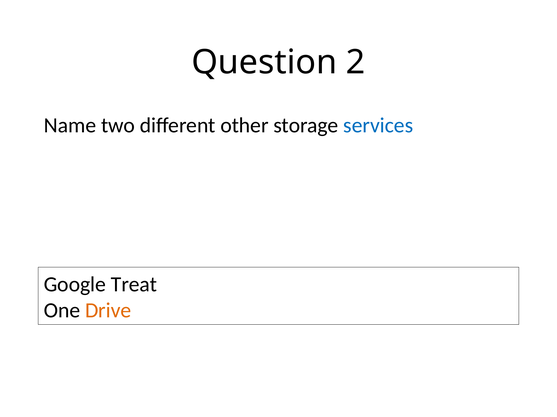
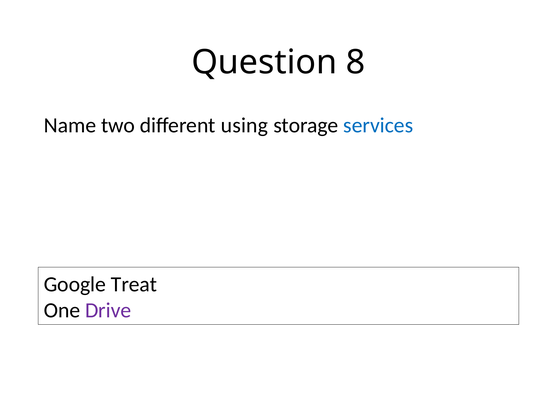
2: 2 -> 8 (356, 62)
other: other -> using (244, 126)
Drive colour: orange -> purple (108, 311)
